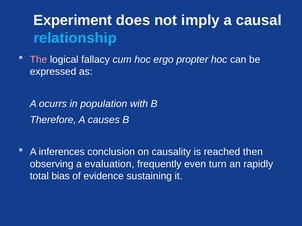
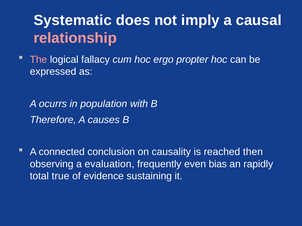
Experiment: Experiment -> Systematic (73, 20)
relationship colour: light blue -> pink (75, 38)
inferences: inferences -> connected (62, 152)
turn: turn -> bias (218, 164)
bias: bias -> true (60, 176)
